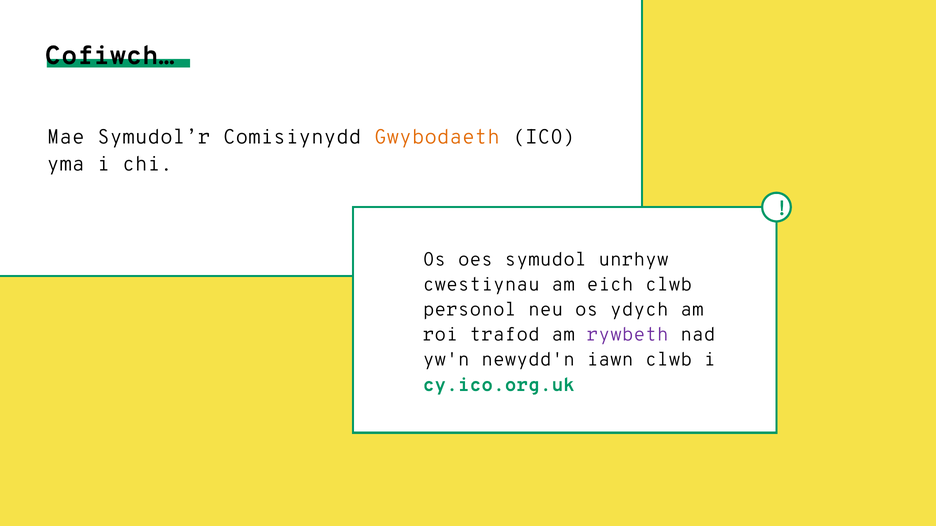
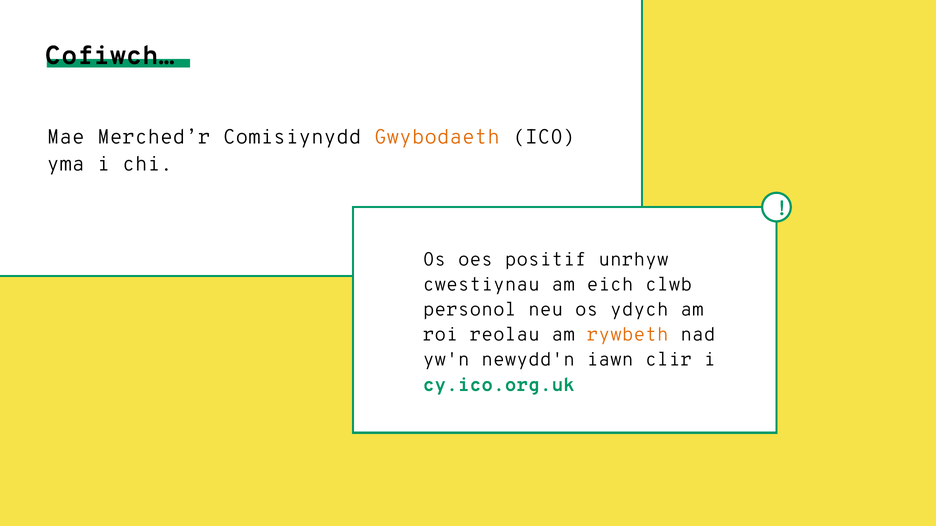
Symudol’r: Symudol’r -> Merched’r (154, 137)
symudol: symudol -> positif (546, 260)
trafod: trafod -> reolau (505, 335)
rywbeth colour: purple -> orange (628, 335)
iawn clwb: clwb -> clir (669, 360)
